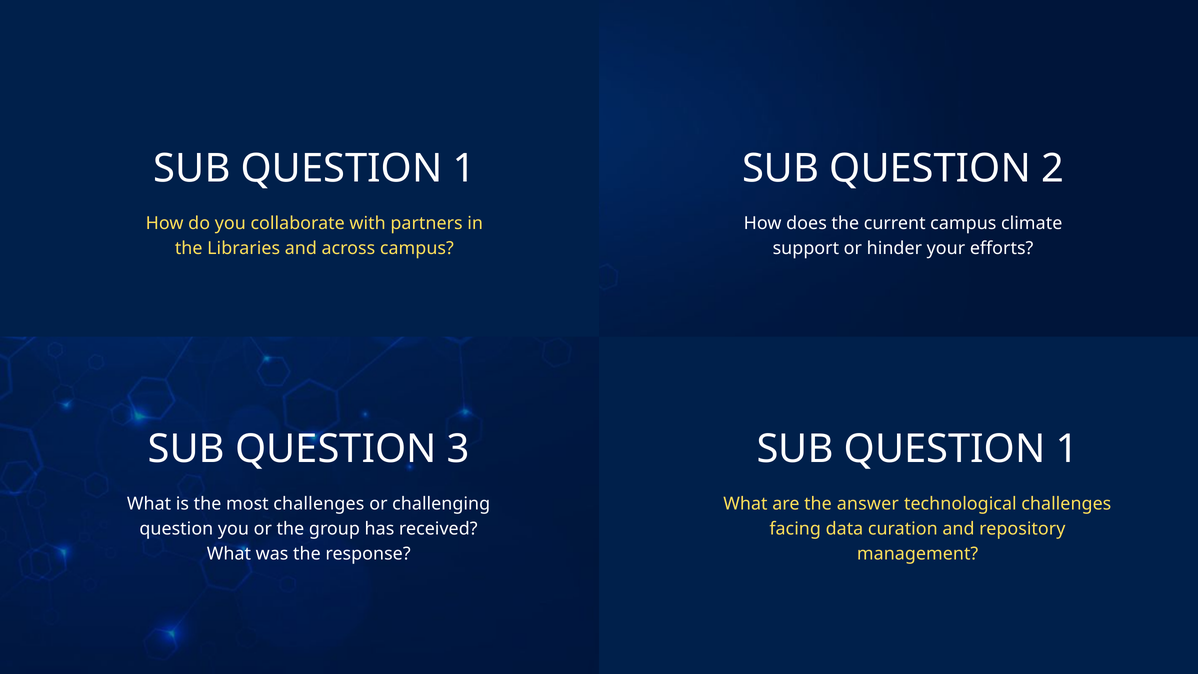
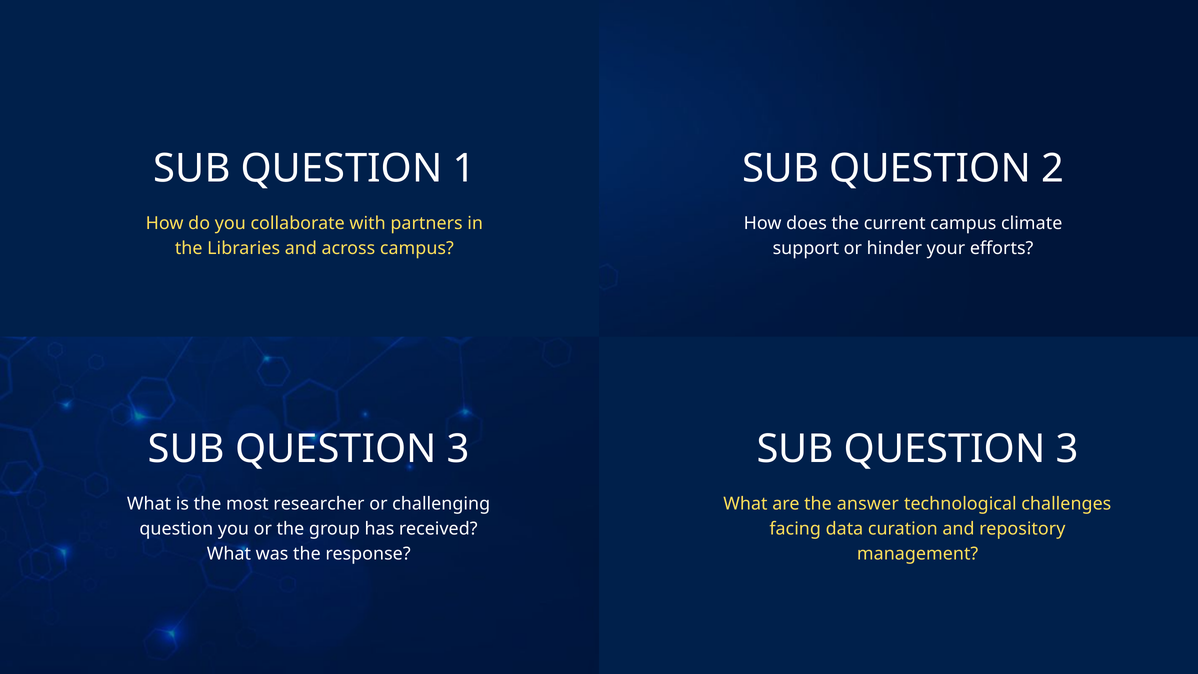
1: 1 -> 3 (1067, 449)
most challenges: challenges -> researcher (319, 504)
